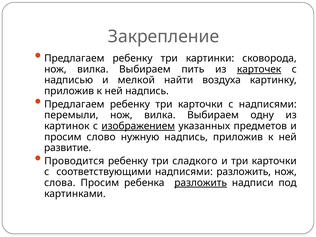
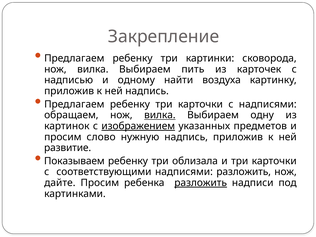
карточек underline: present -> none (259, 69)
мелкой: мелкой -> одному (136, 80)
перемыли: перемыли -> обращаем (71, 115)
вилка underline: none -> present (160, 115)
Проводится: Проводится -> Показываем (74, 161)
сладкого: сладкого -> облизала (195, 161)
слова: слова -> дайте (60, 183)
